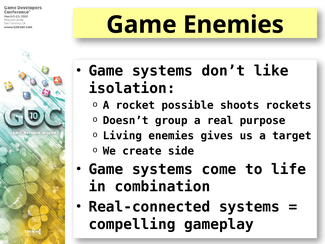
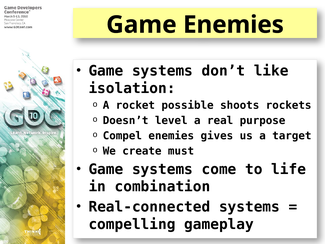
group: group -> level (171, 120)
Living: Living -> Compel (122, 136)
side: side -> must (181, 151)
